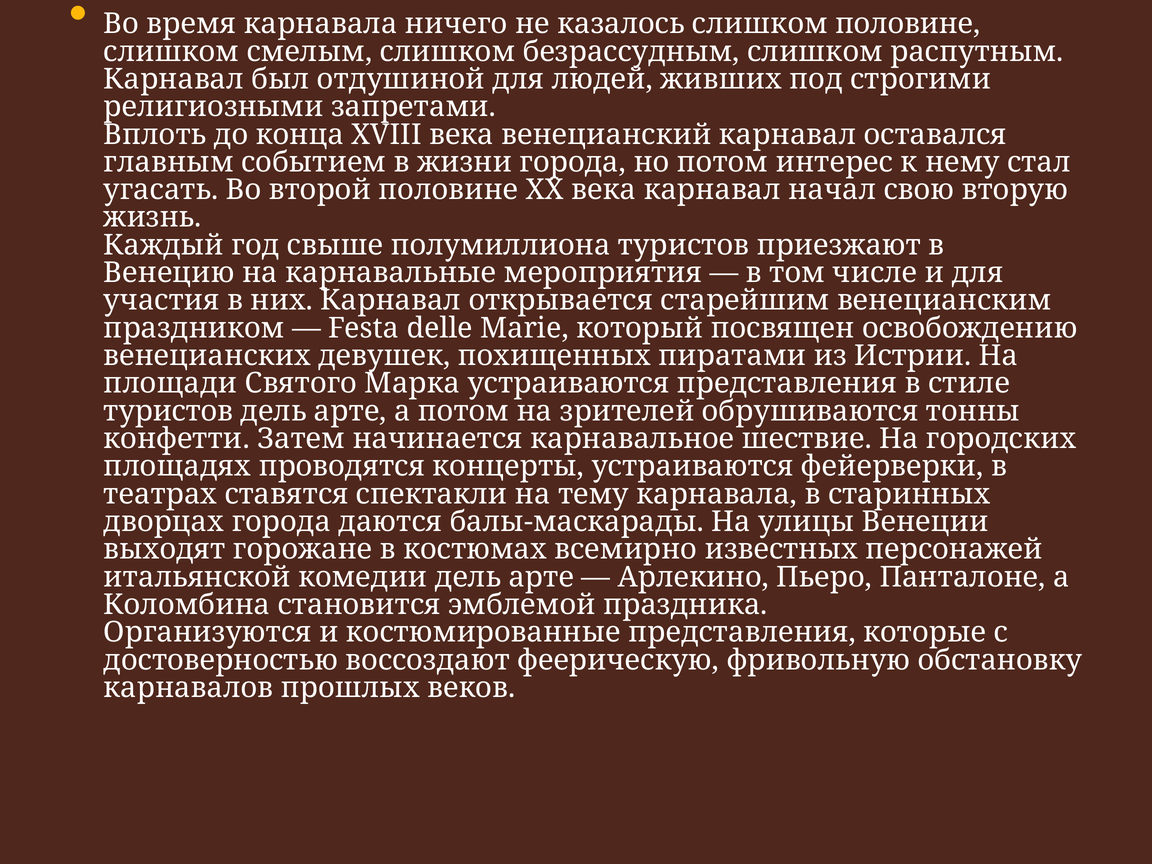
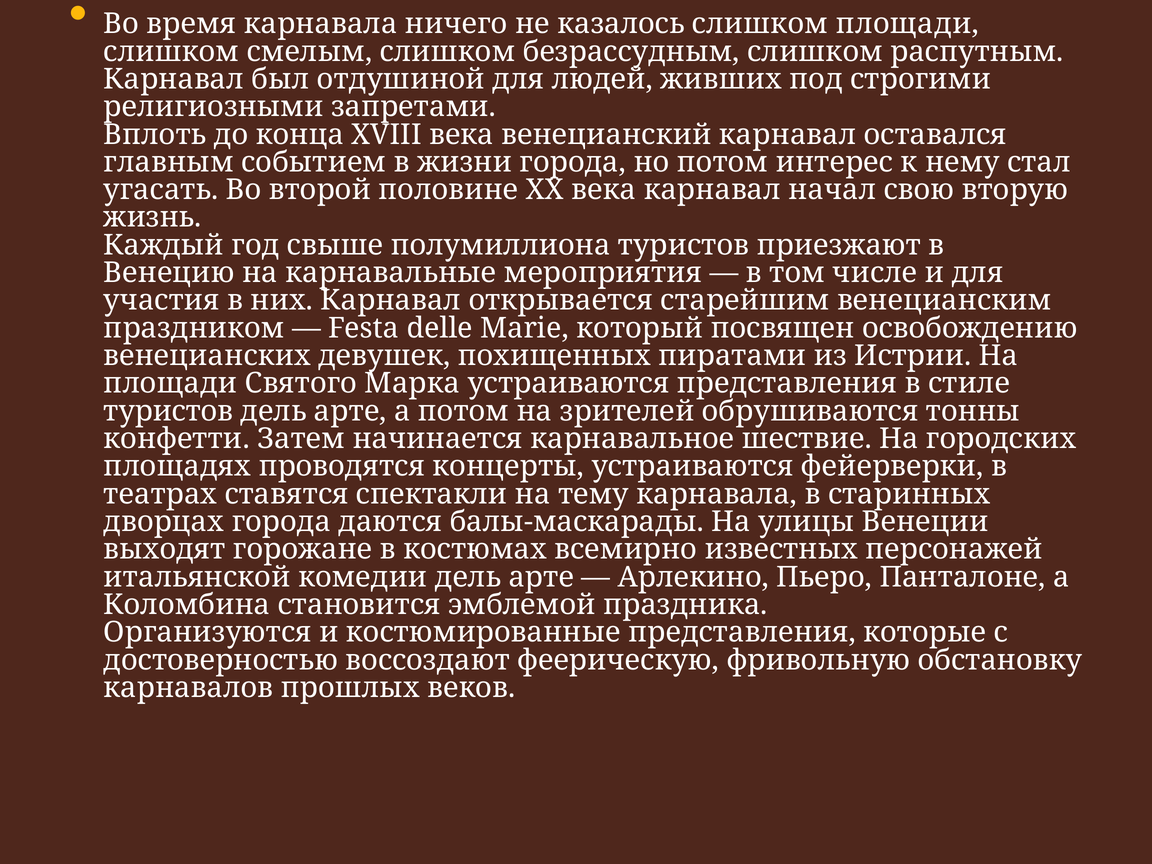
слишком половине: половине -> площади (907, 24)
